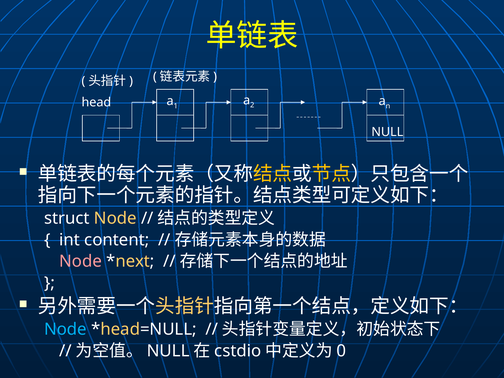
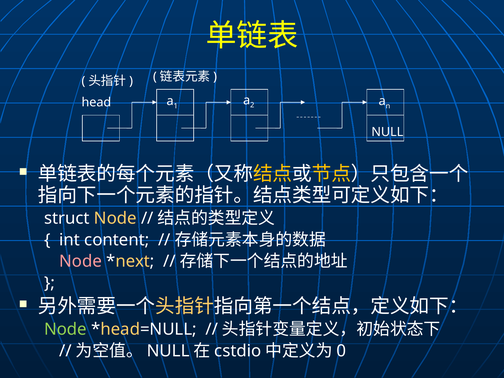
Node colour: light blue -> light green (65, 329)
